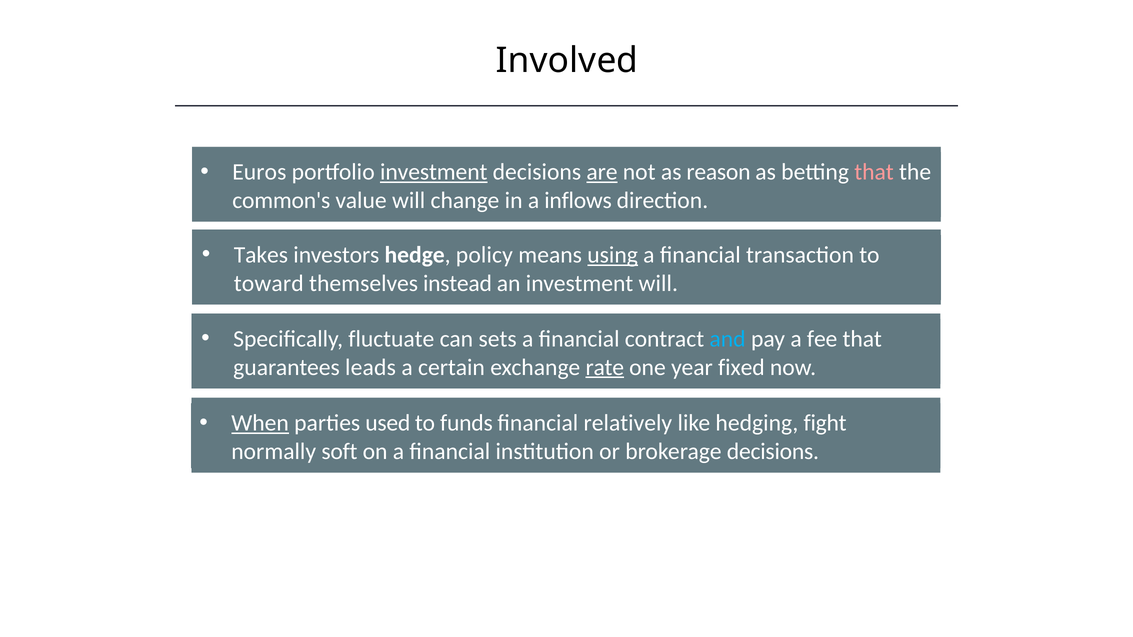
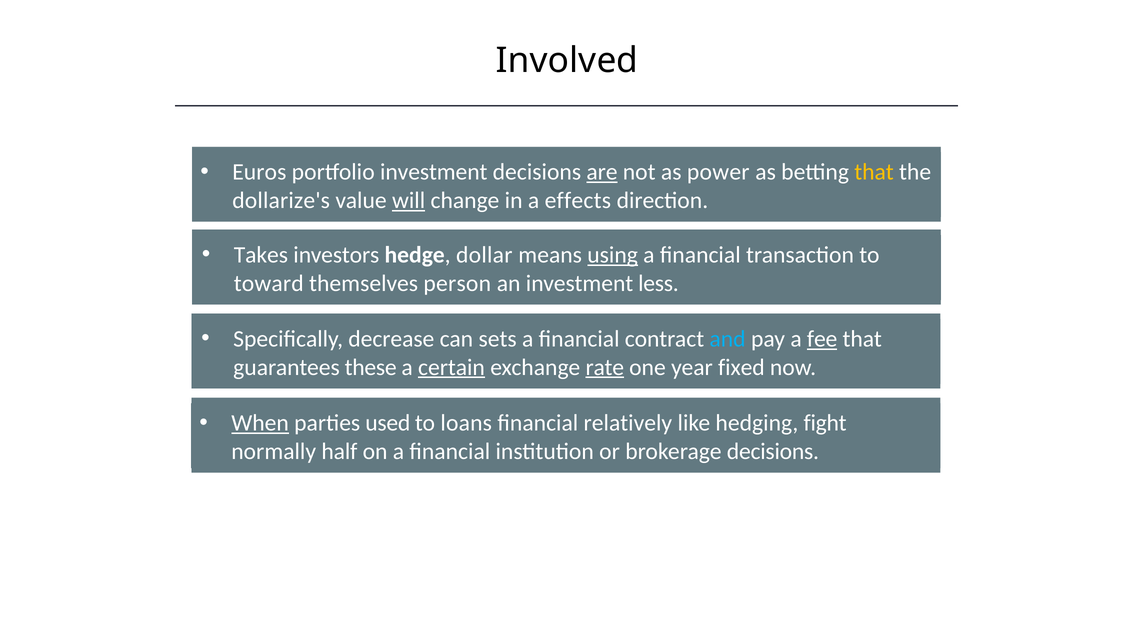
investment underline: present -> none (434, 172)
reason: reason -> power (718, 172)
that colour: pink -> yellow (874, 172)
common's: common's -> dollarize's (281, 201)
will underline: none -> present (409, 201)
inflows: inflows -> effects (578, 201)
policy: policy -> dollar (484, 255)
instead: instead -> person (457, 283)
investment will: will -> less (658, 283)
fluctuate: fluctuate -> decrease (391, 339)
fee underline: none -> present (822, 339)
leads: leads -> these (371, 367)
certain underline: none -> present (451, 367)
funds: funds -> loans (466, 423)
soft: soft -> half (339, 452)
